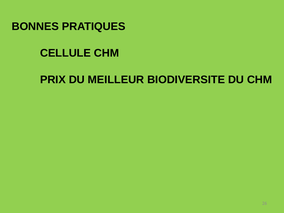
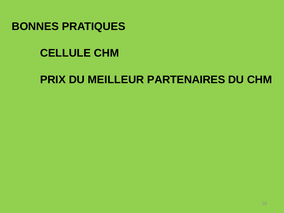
BIODIVERSITE: BIODIVERSITE -> PARTENAIRES (186, 80)
